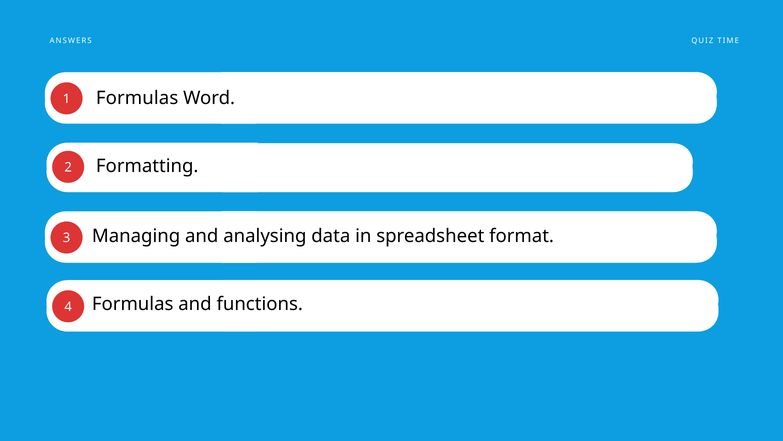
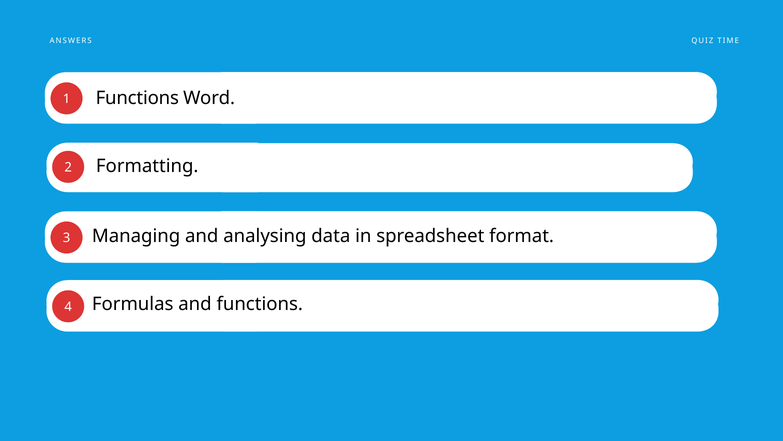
1 Formulas: Formulas -> Functions (137, 98)
